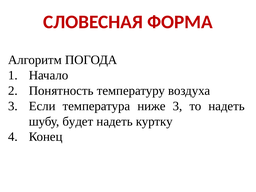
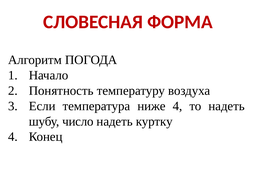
ниже 3: 3 -> 4 (177, 106)
будет: будет -> число (78, 121)
